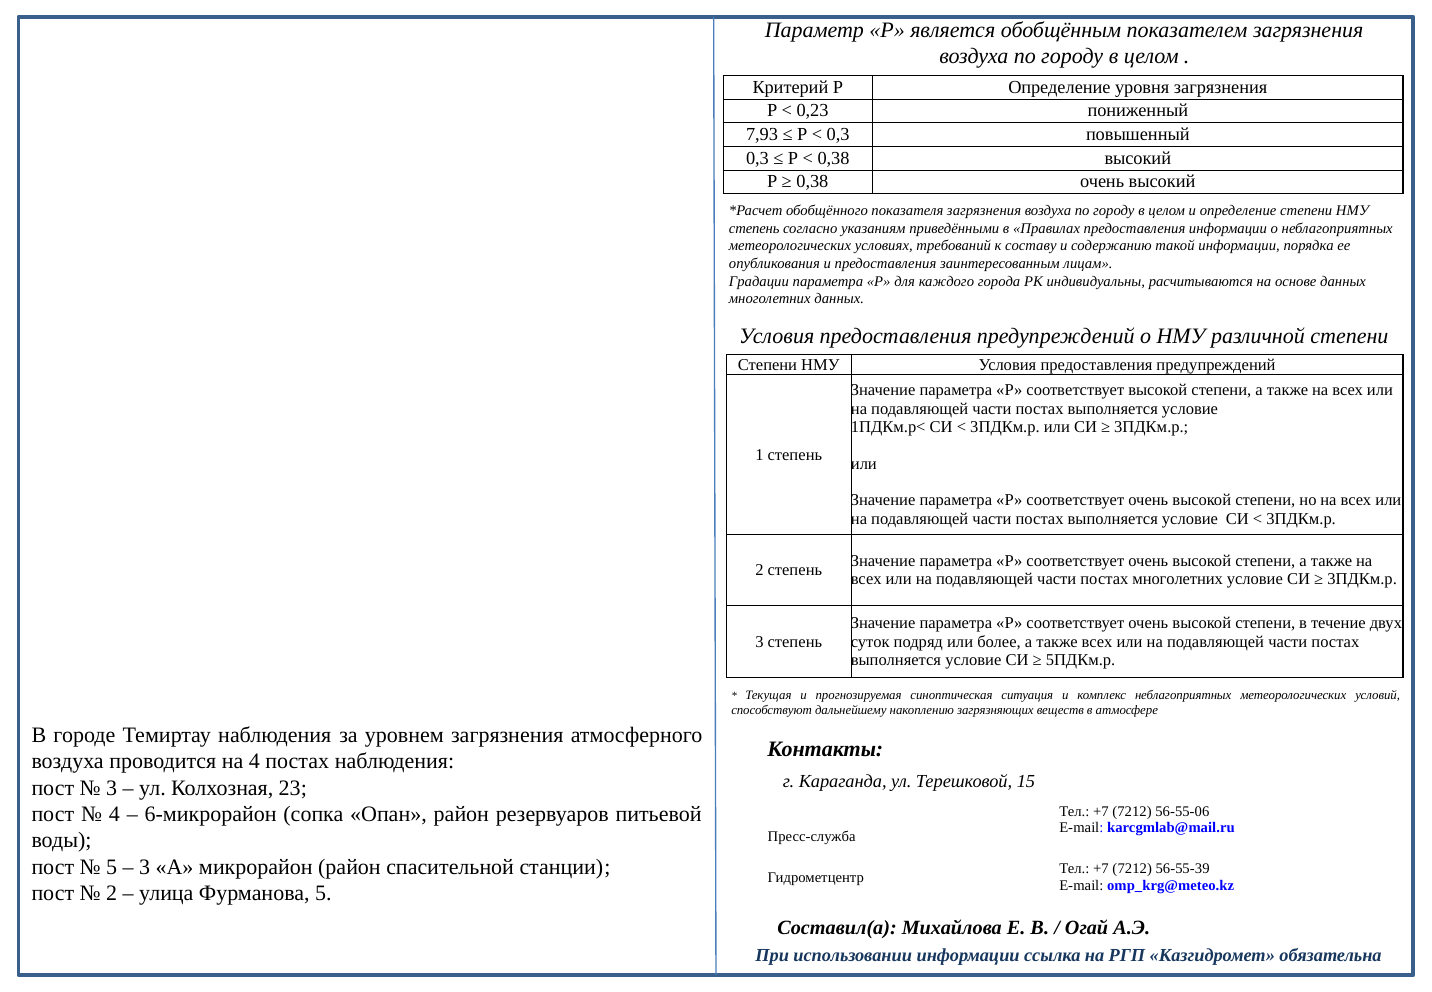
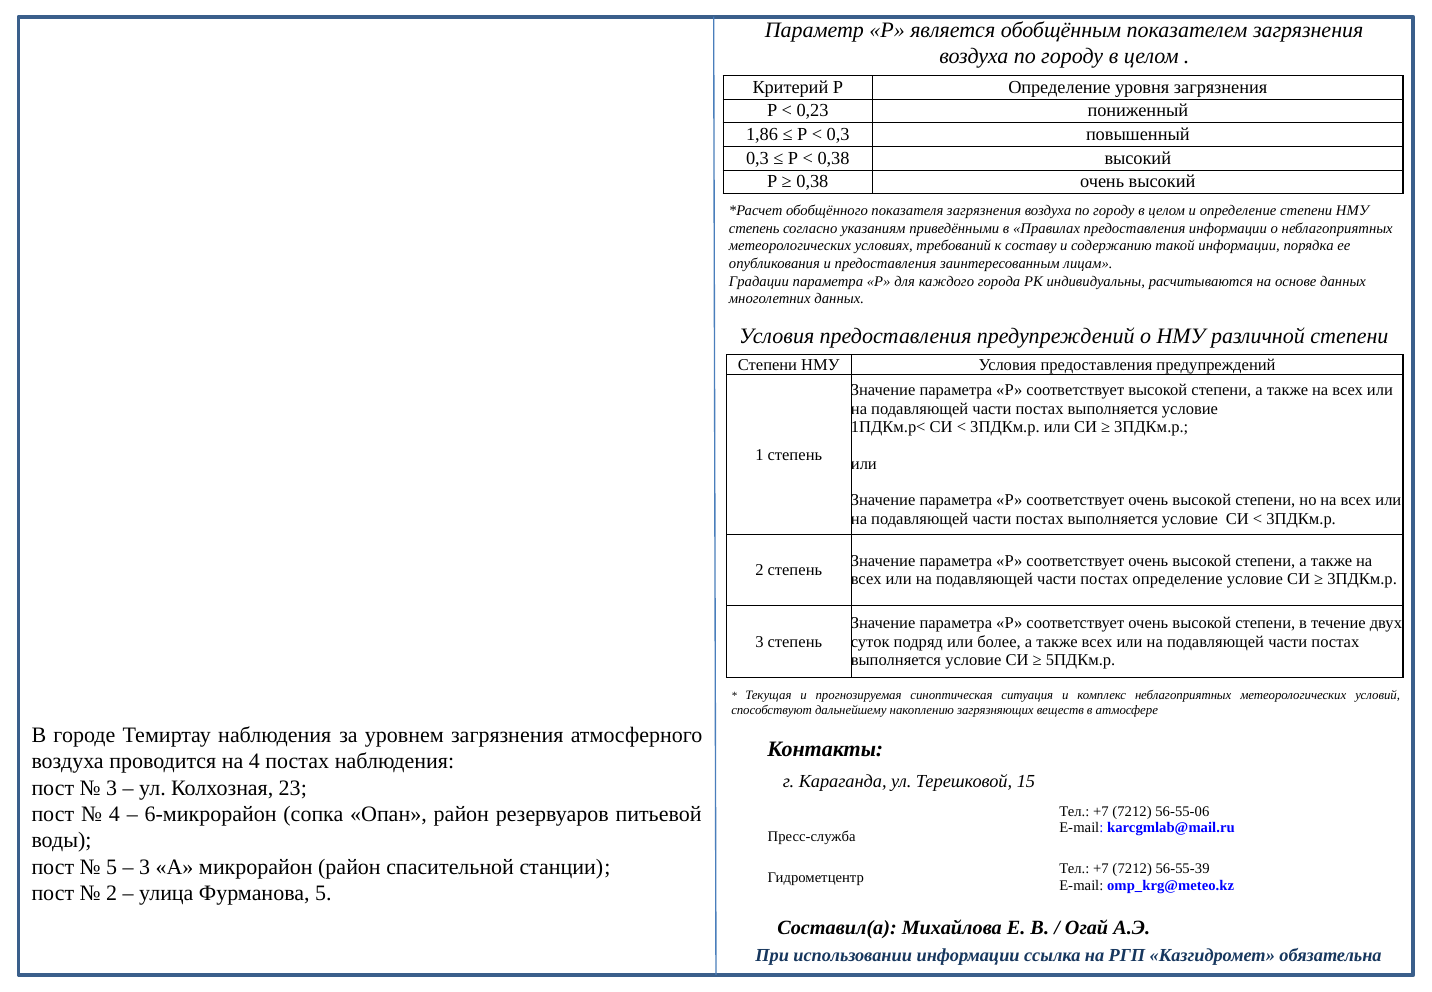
7,93: 7,93 -> 1,86 (762, 134)
постах многолетних: многолетних -> определение (1178, 579)
